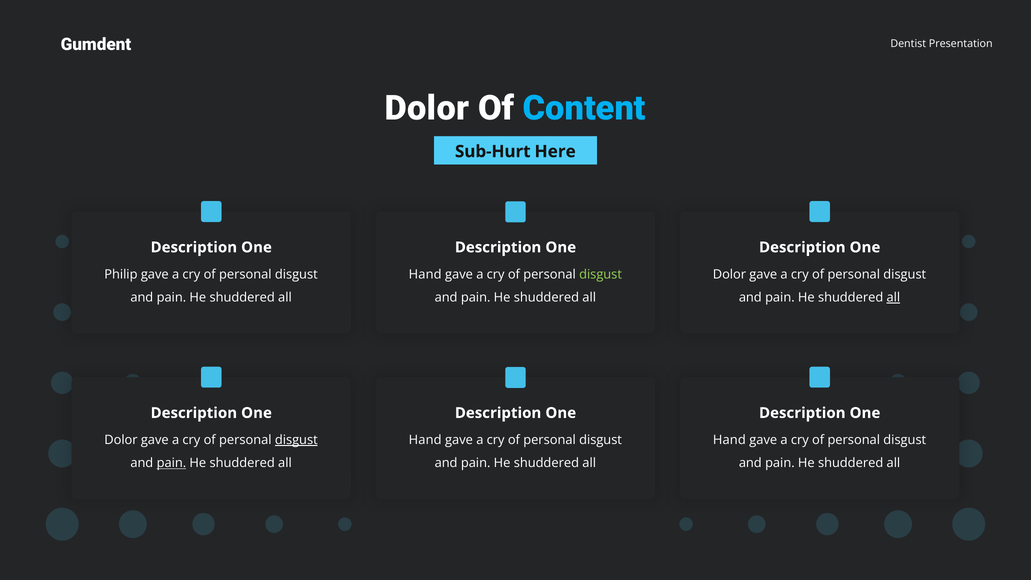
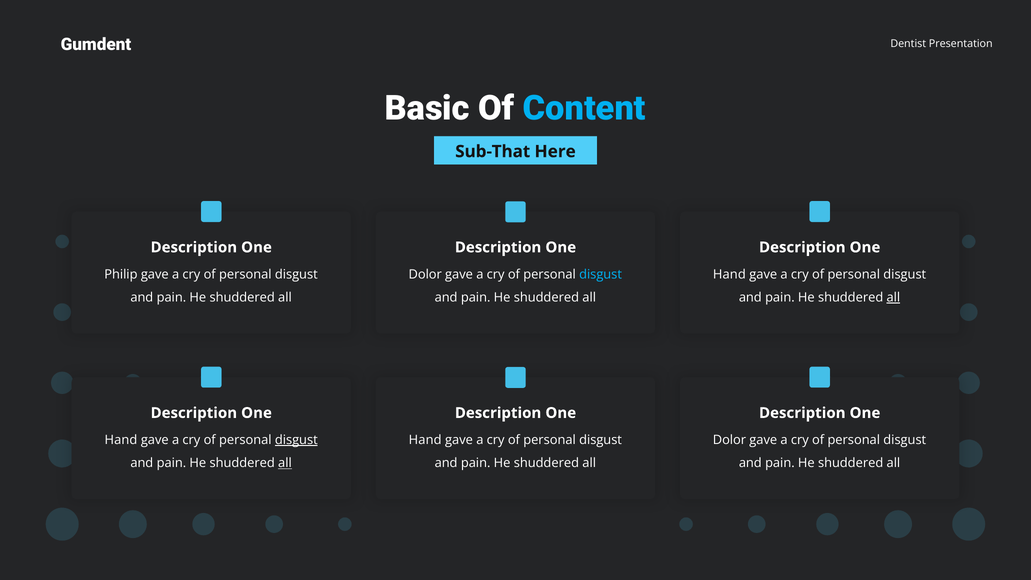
Dolor: Dolor -> Basic (427, 108)
Sub-Hurt: Sub-Hurt -> Sub-That (493, 152)
Hand: Hand -> Dolor (425, 274)
disgust colour: light green -> light blue (601, 274)
Dolor: Dolor -> Hand (729, 274)
Dolor: Dolor -> Hand (121, 440)
Hand: Hand -> Dolor (729, 440)
pain underline: present -> none (171, 463)
all underline: none -> present (285, 463)
